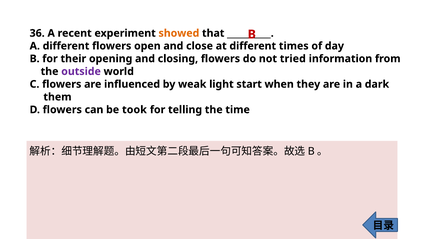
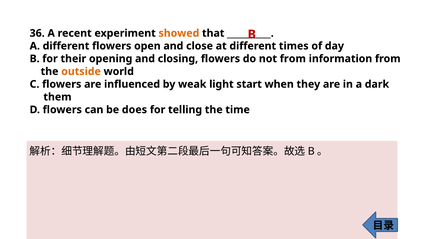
not tried: tried -> from (293, 59)
outside colour: purple -> orange (81, 71)
took: took -> does (134, 109)
